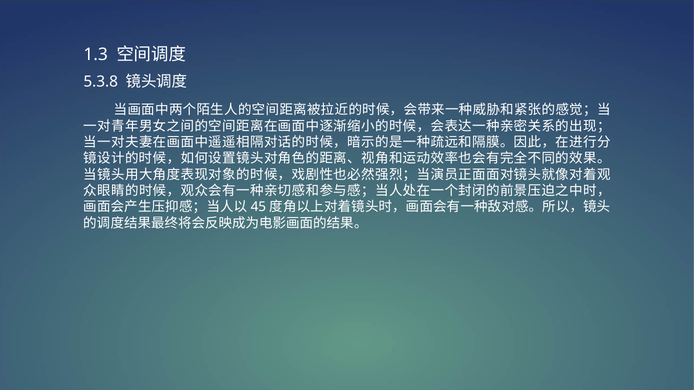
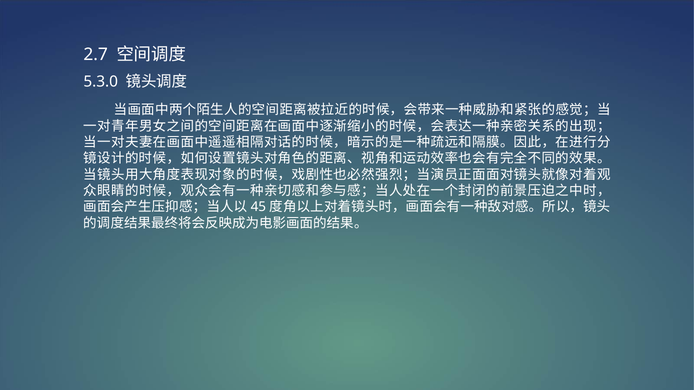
1.3: 1.3 -> 2.7 (96, 55)
5.3.8: 5.3.8 -> 5.3.0 (101, 82)
